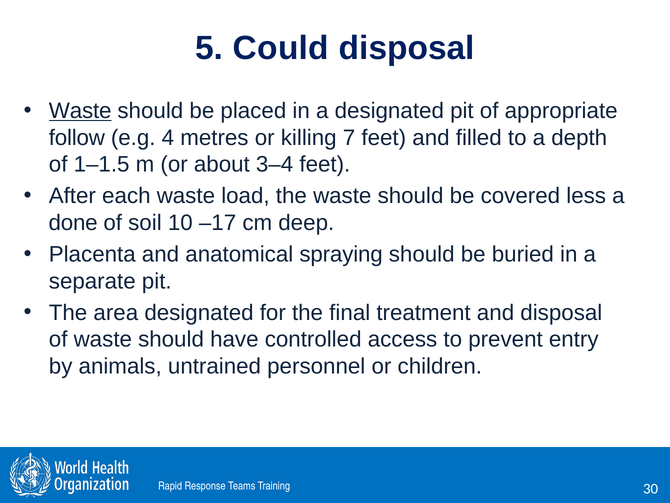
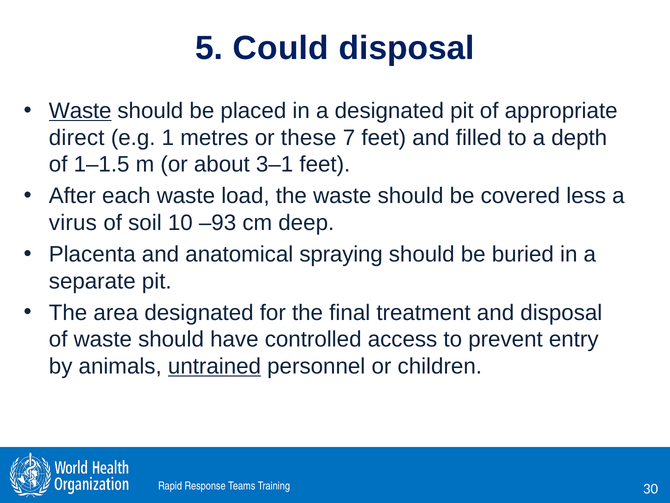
follow: follow -> direct (77, 138)
4: 4 -> 1 (168, 138)
killing: killing -> these (309, 138)
3–4: 3–4 -> 3–1 (275, 164)
done: done -> virus (73, 223)
–17: –17 -> –93 (218, 223)
untrained underline: none -> present (214, 366)
